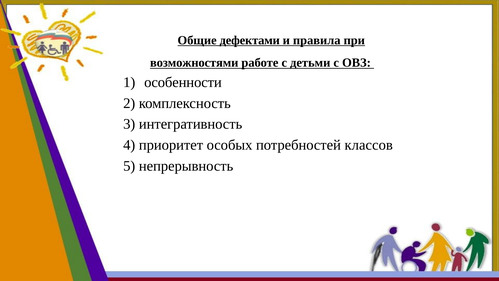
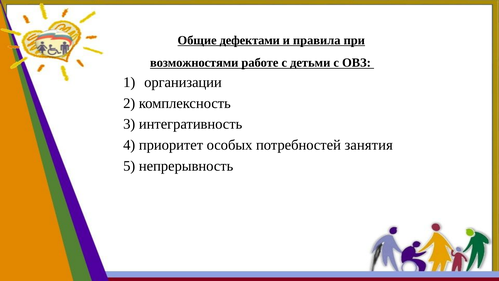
особенности: особенности -> организации (183, 82)
классов: классов -> занятия (369, 145)
